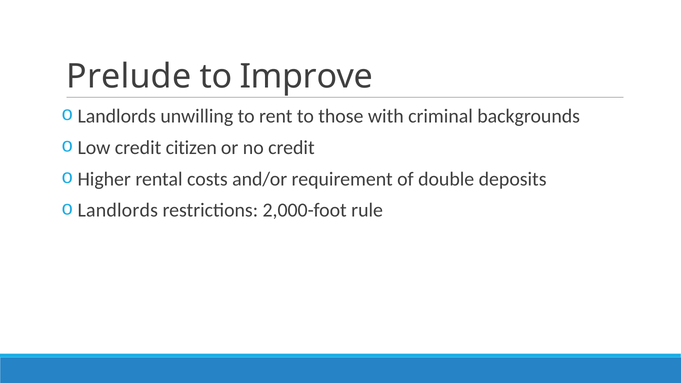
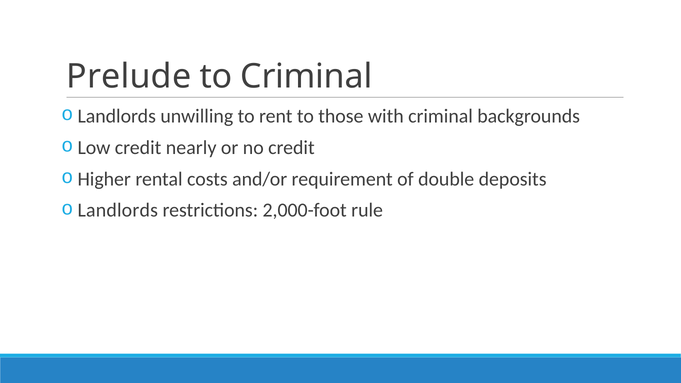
to Improve: Improve -> Criminal (306, 76)
citizen: citizen -> nearly (191, 148)
